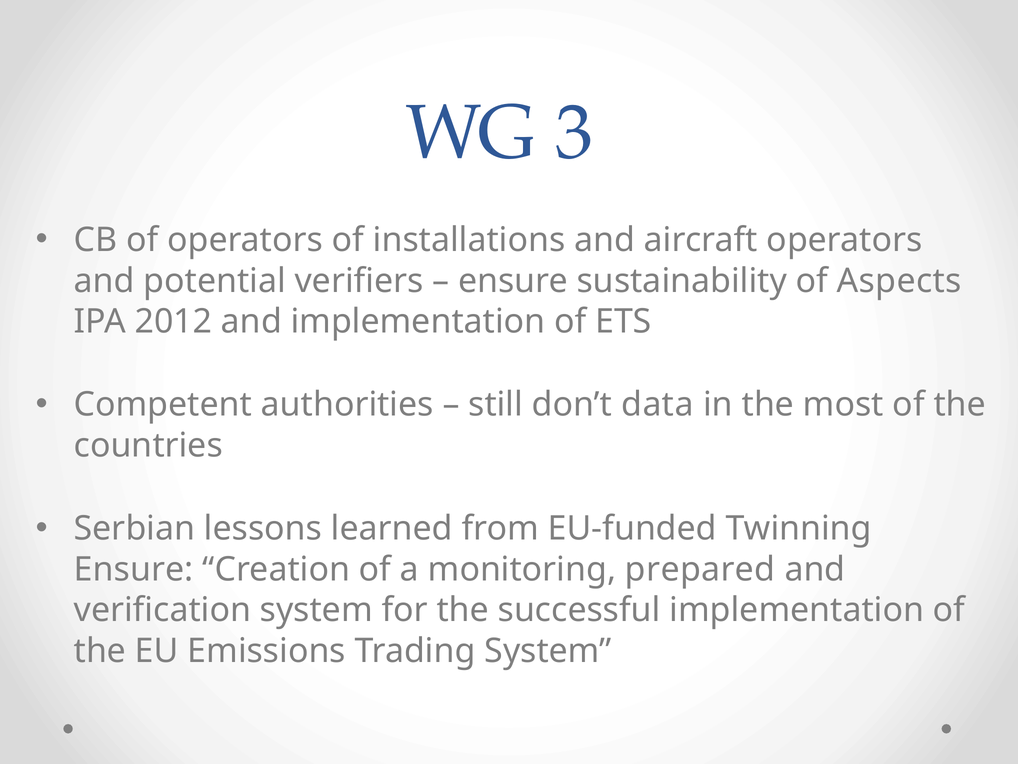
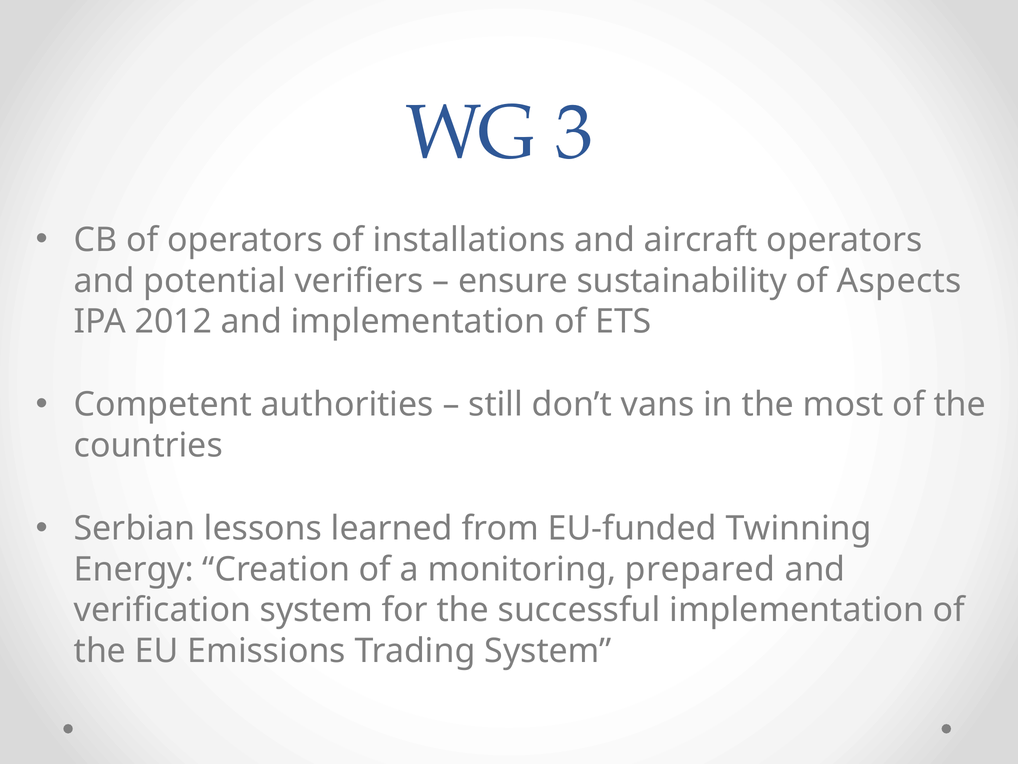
data: data -> vans (658, 404)
Ensure: Ensure -> Energy (134, 569)
